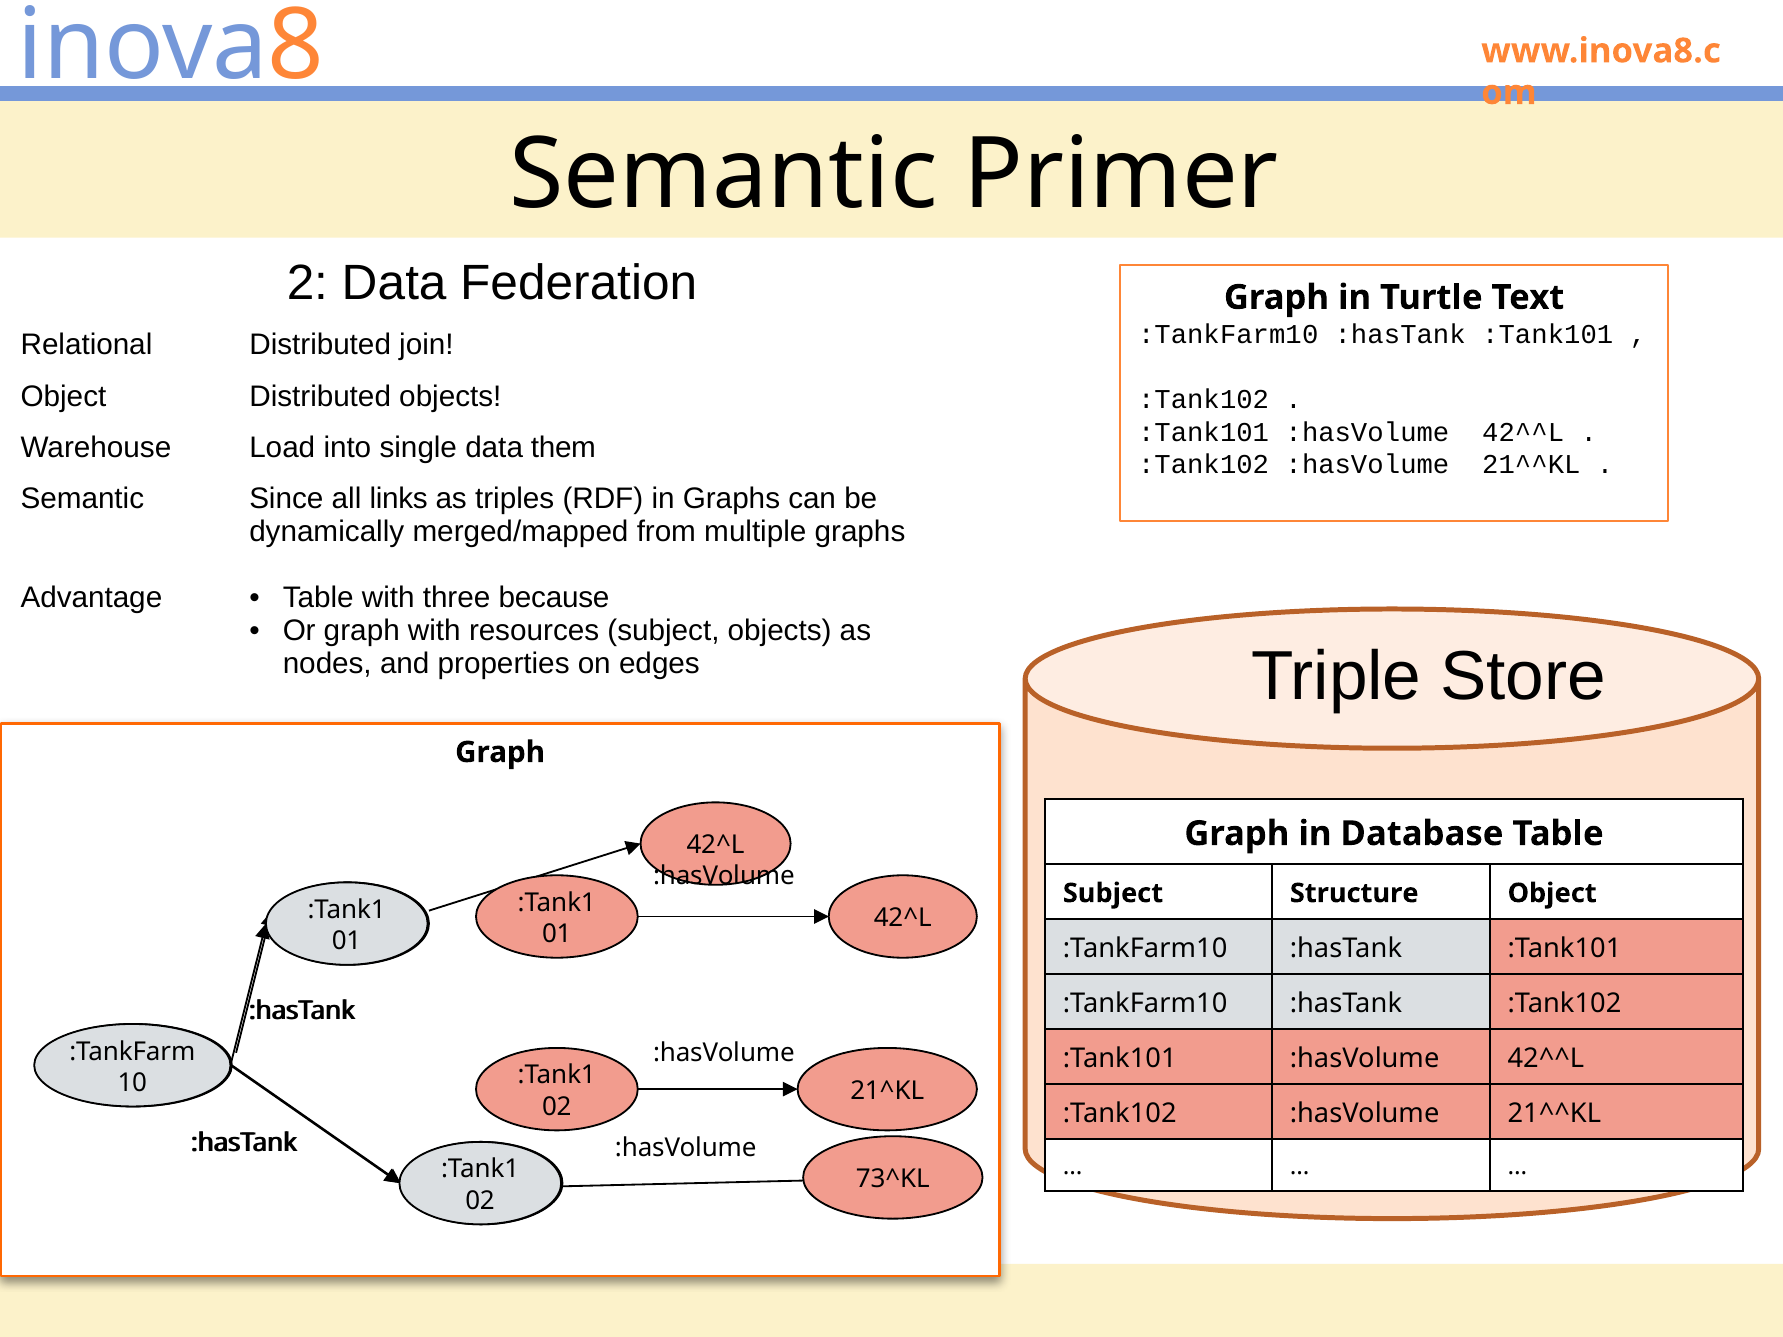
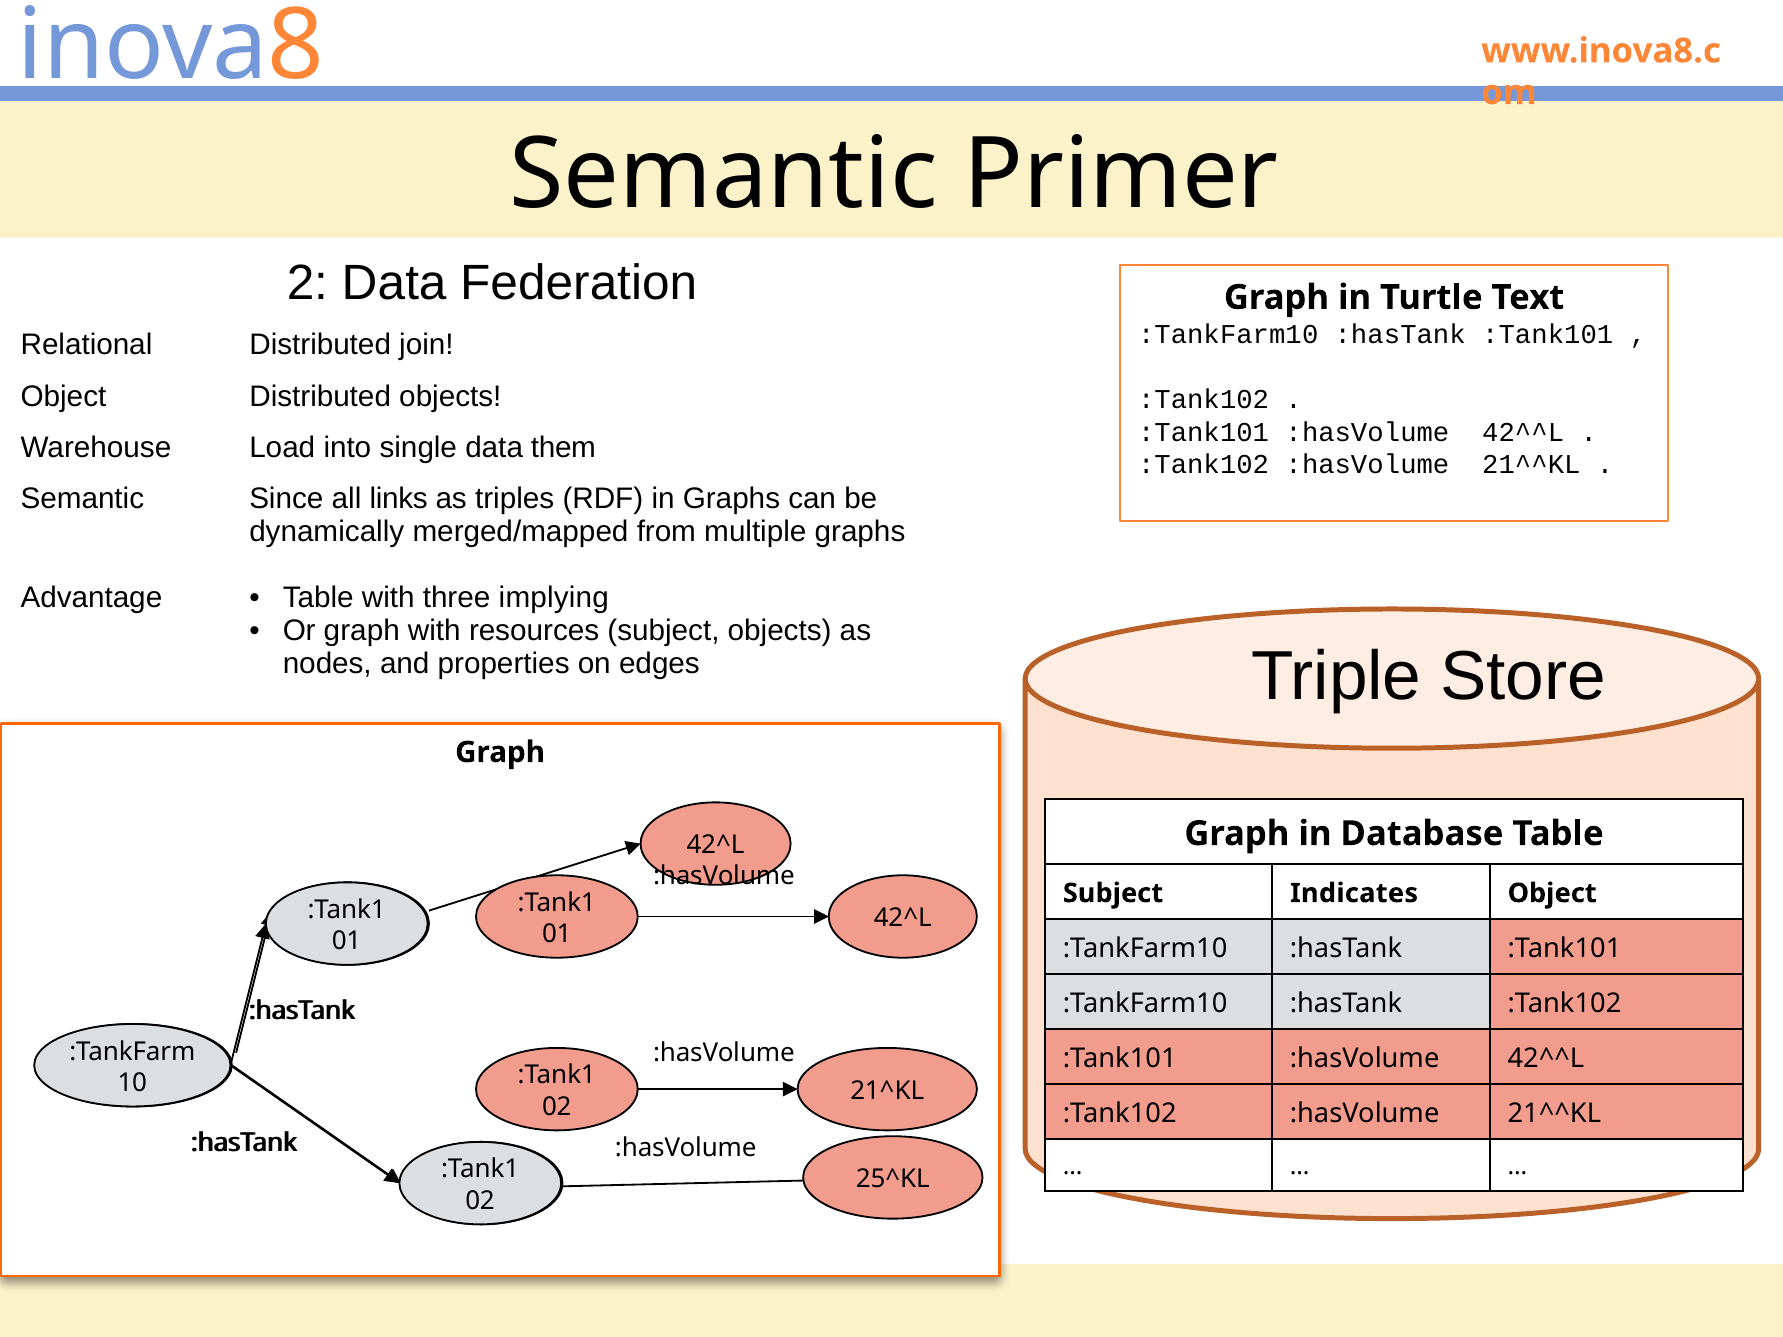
because: because -> implying (554, 597)
Structure: Structure -> Indicates (1354, 893)
73^KL: 73^KL -> 25^KL (893, 1179)
